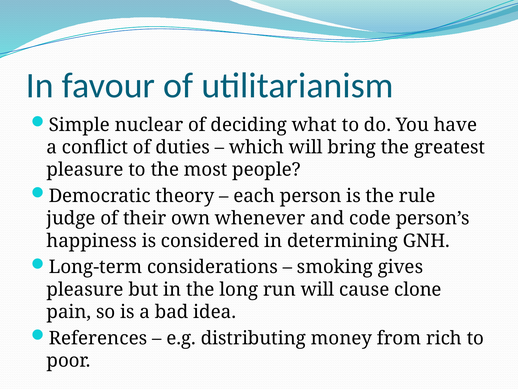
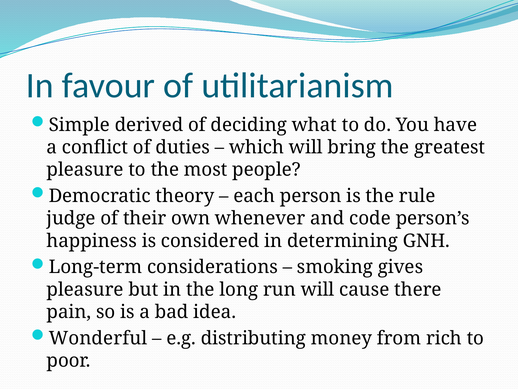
nuclear: nuclear -> derived (149, 125)
clone: clone -> there (418, 289)
References: References -> Wonderful (98, 338)
